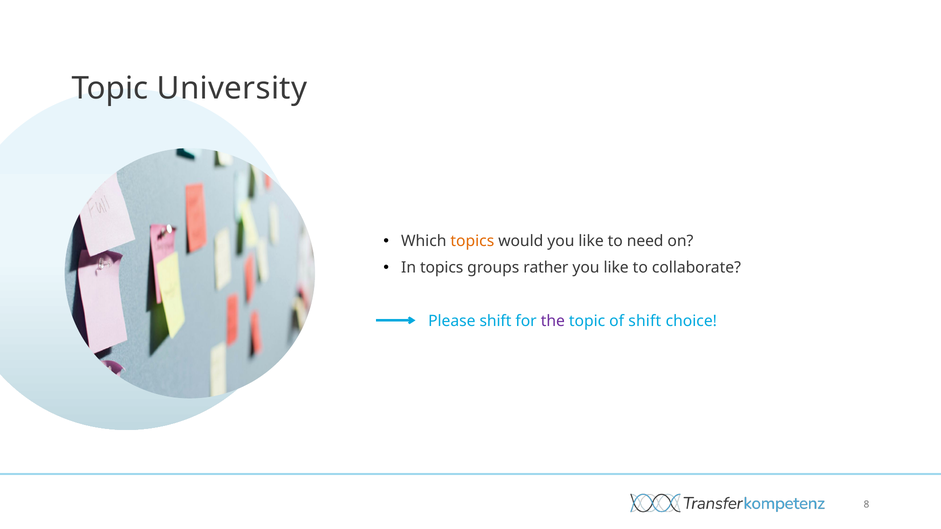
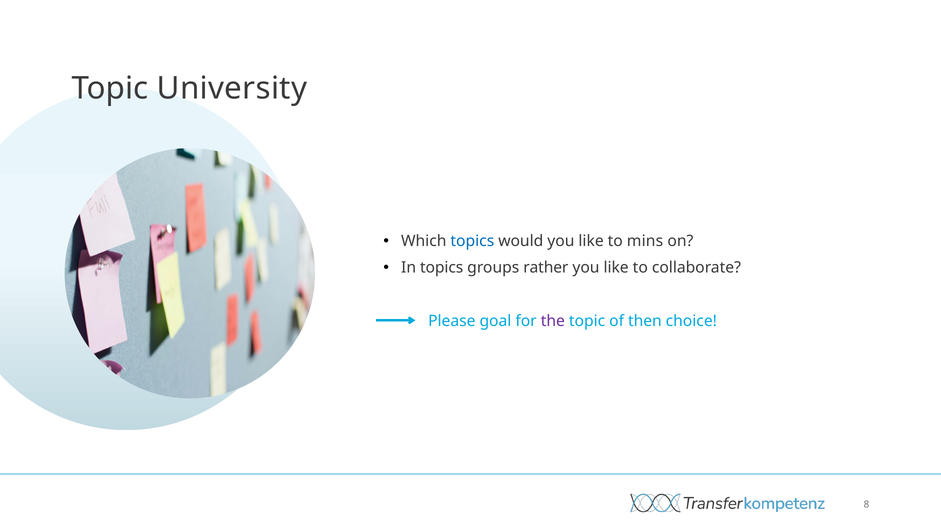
topics colour: orange -> blue (472, 241)
need: need -> mins (645, 241)
Please shift: shift -> goal (495, 321)
of shift: shift -> then (645, 321)
